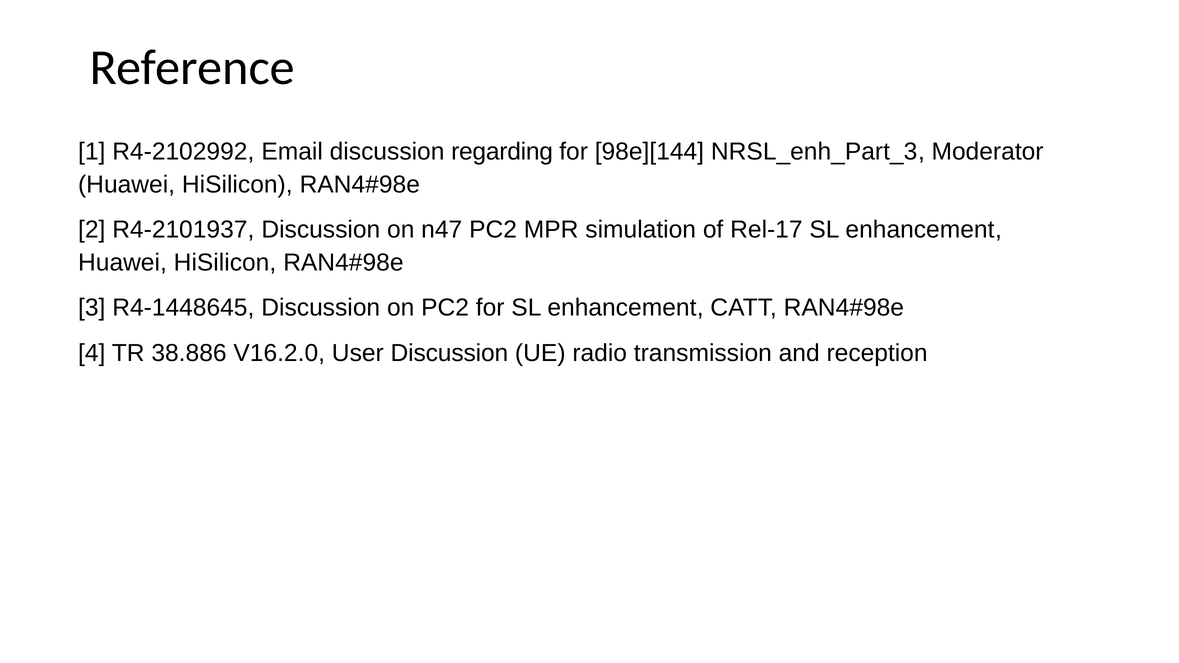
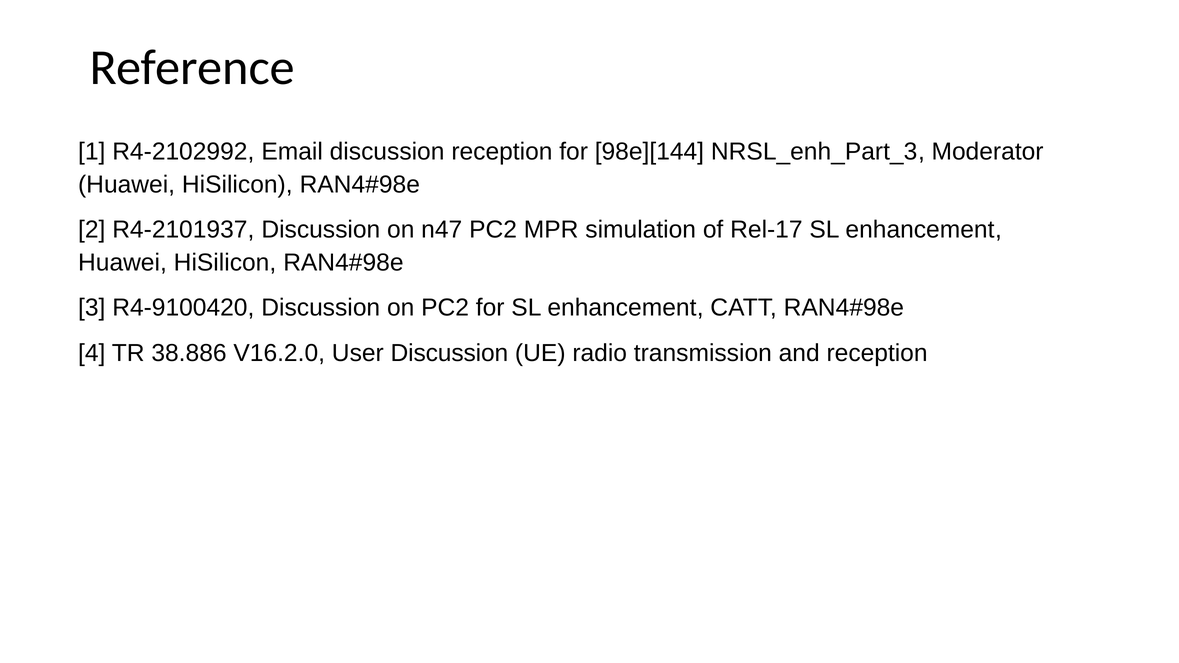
discussion regarding: regarding -> reception (502, 152)
R4-1448645: R4-1448645 -> R4-9100420 (183, 308)
